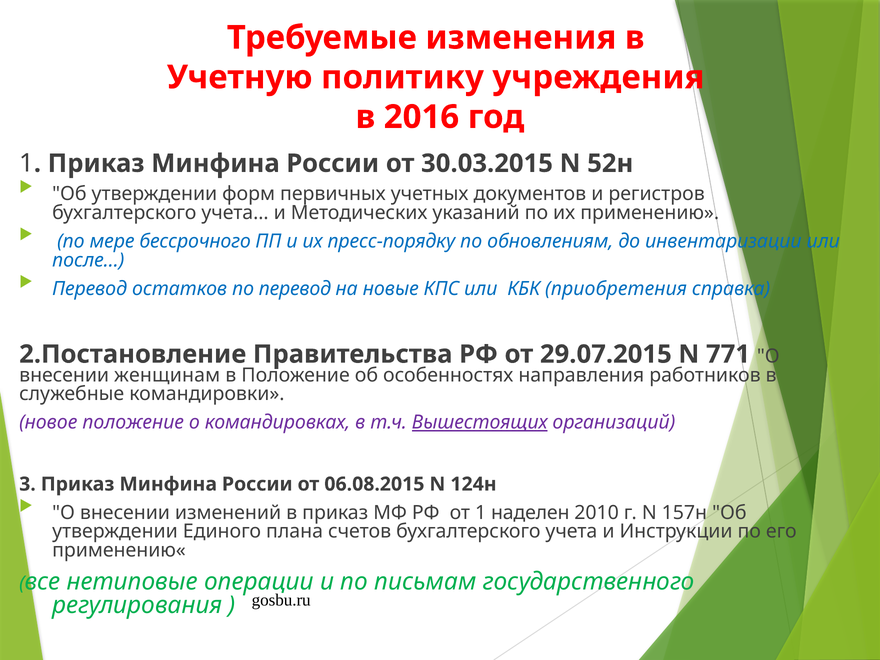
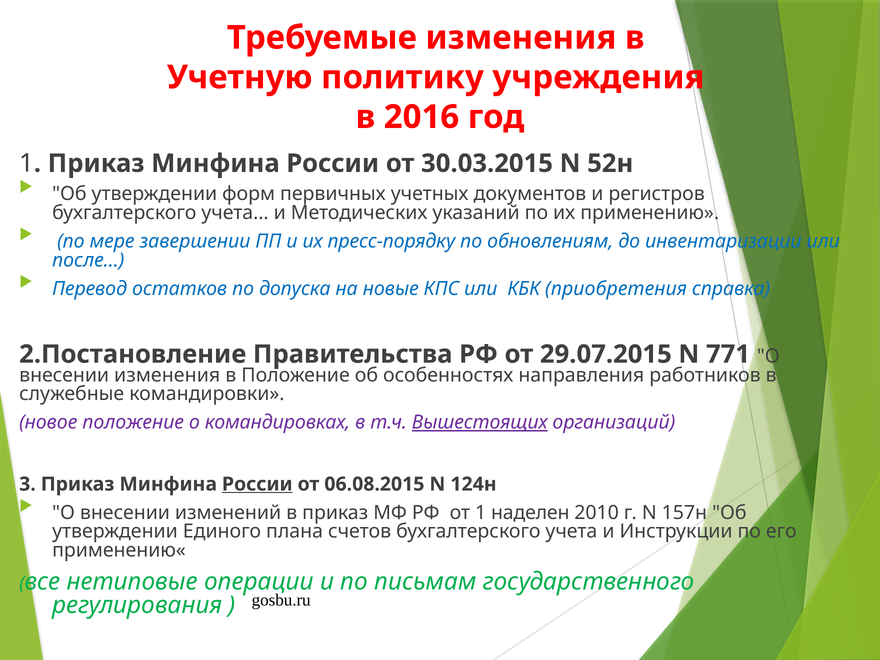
бессрочного: бессрочного -> завершении (195, 241)
по перевод: перевод -> допуска (295, 289)
внесении женщинам: женщинам -> изменения (167, 375)
России underline: none -> present (257, 484)
